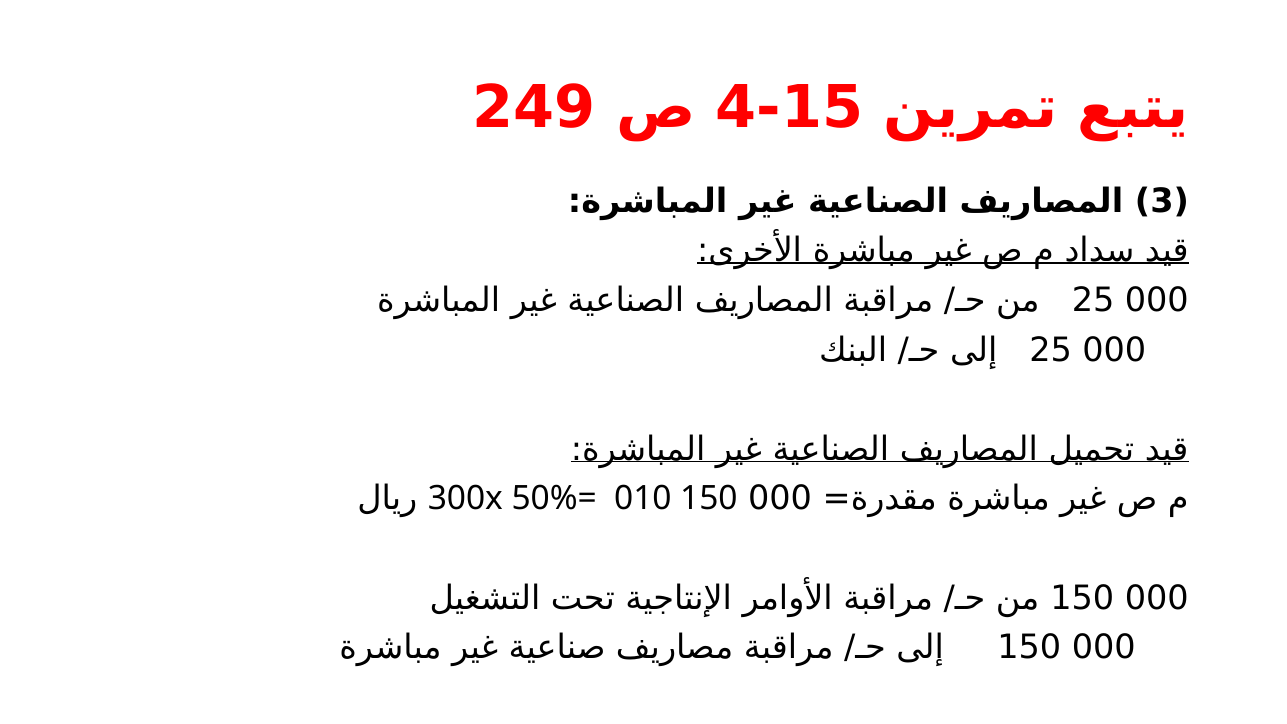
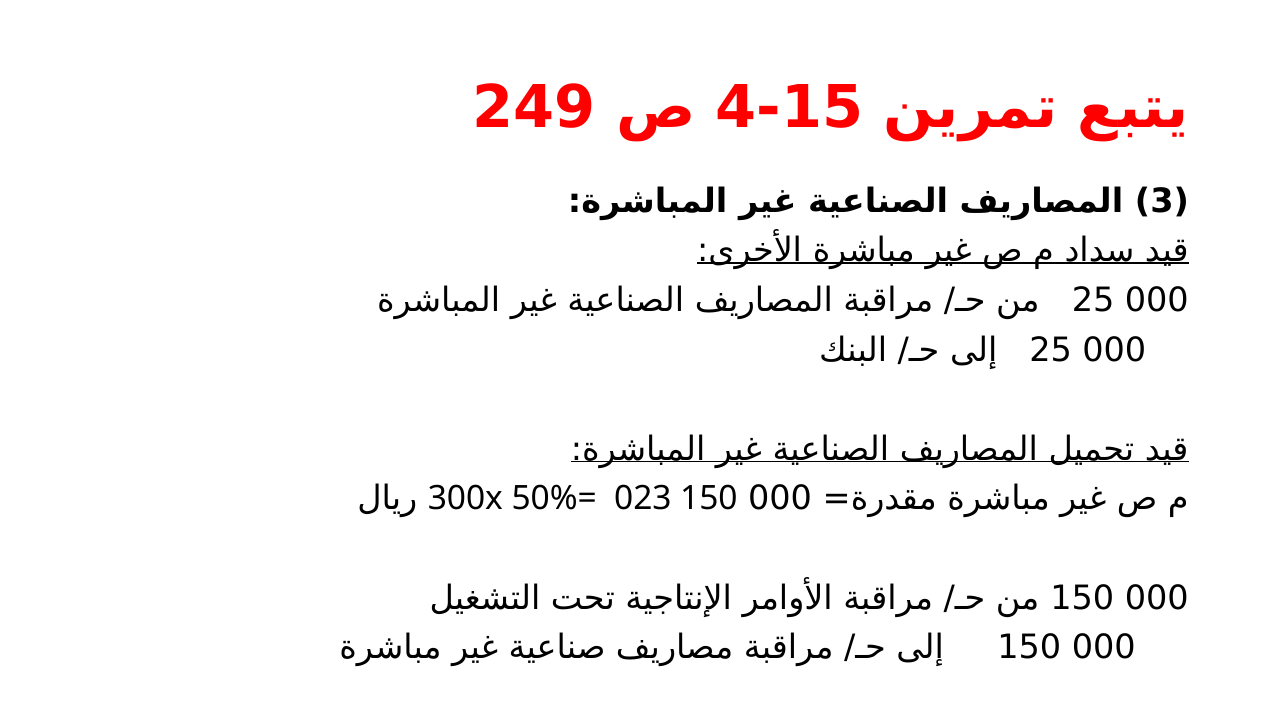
010: 010 -> 023 (643, 499)
